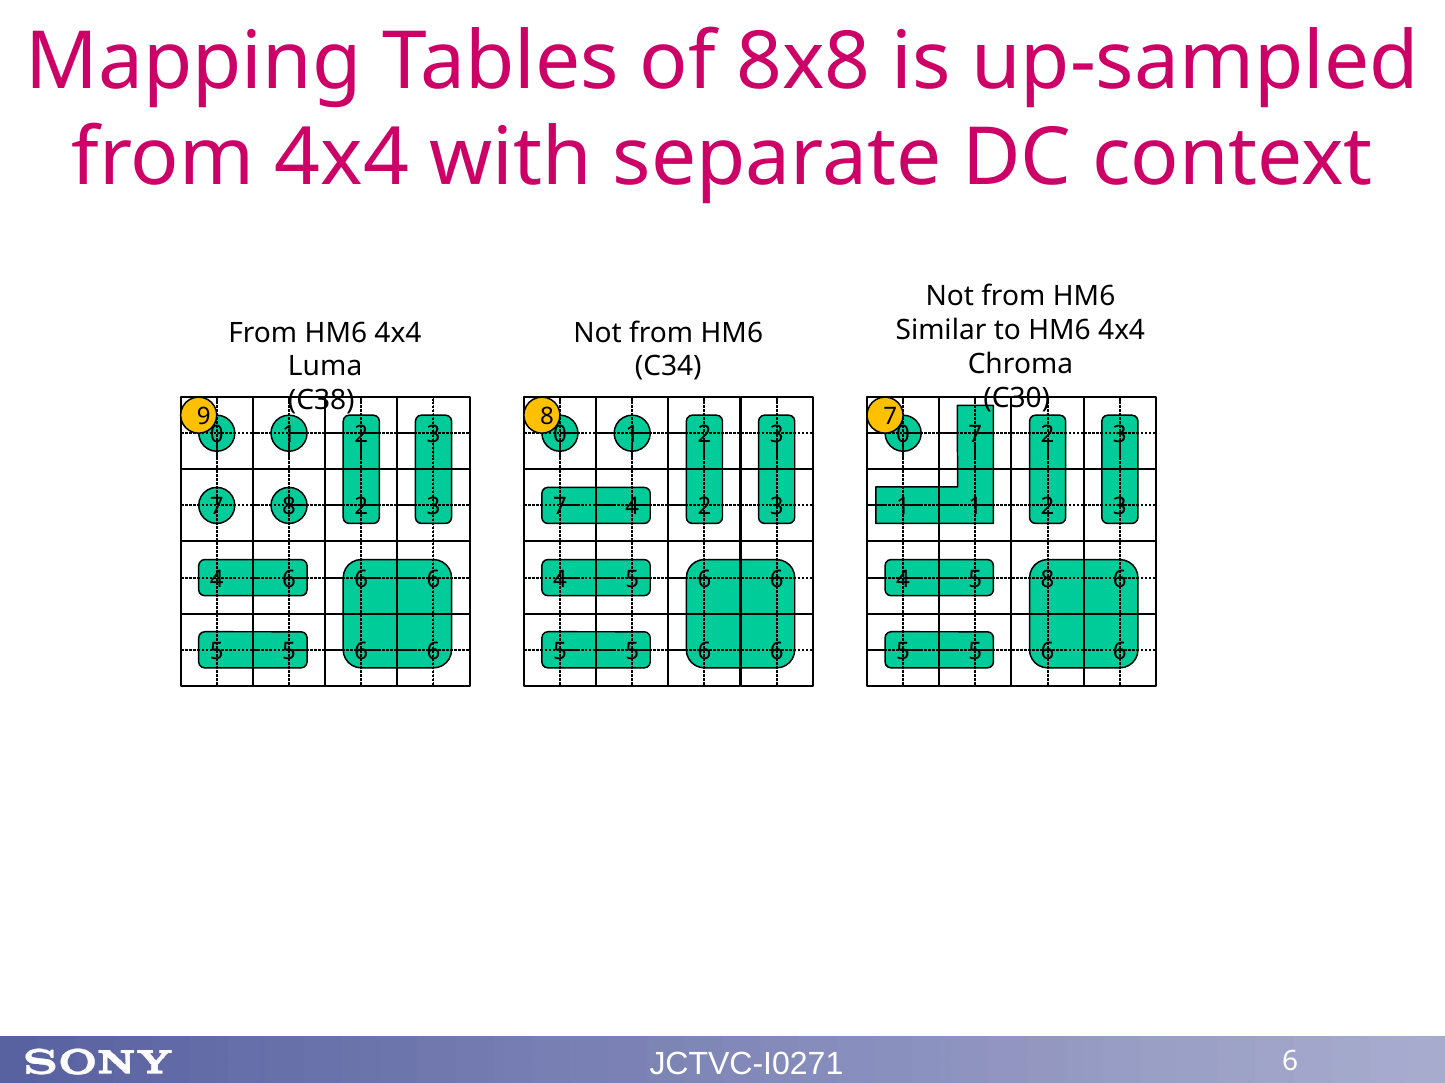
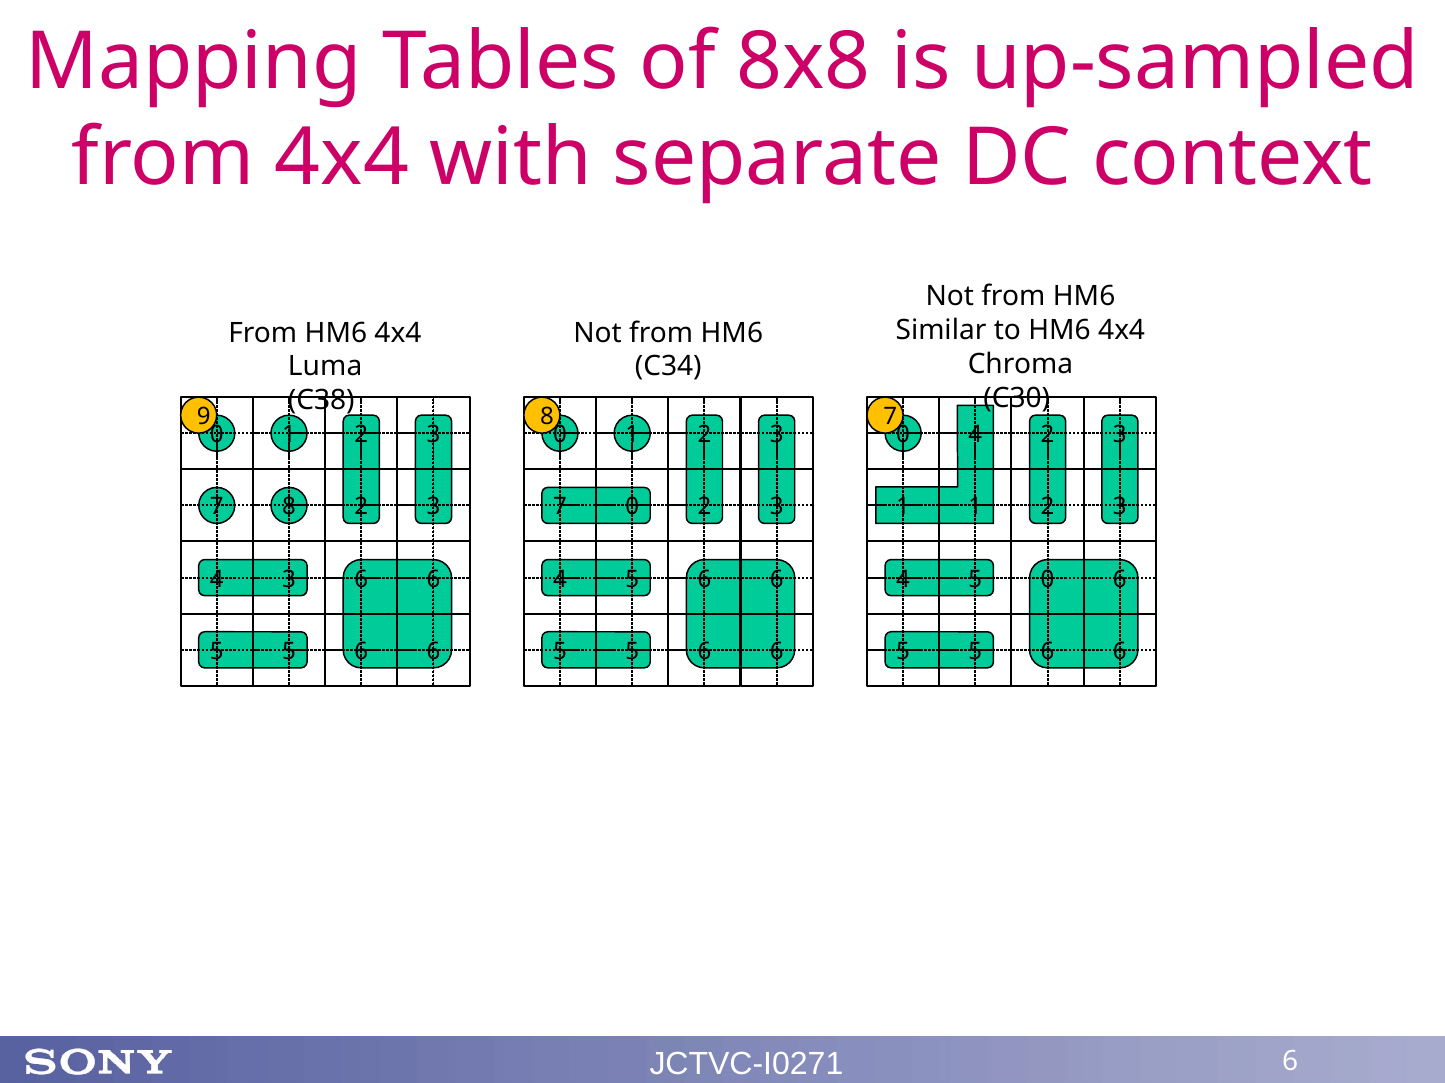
7: 7 -> 4 (975, 435)
7 4: 4 -> 0 (632, 507)
4 6: 6 -> 3 (289, 580)
5 8: 8 -> 0 (1048, 580)
